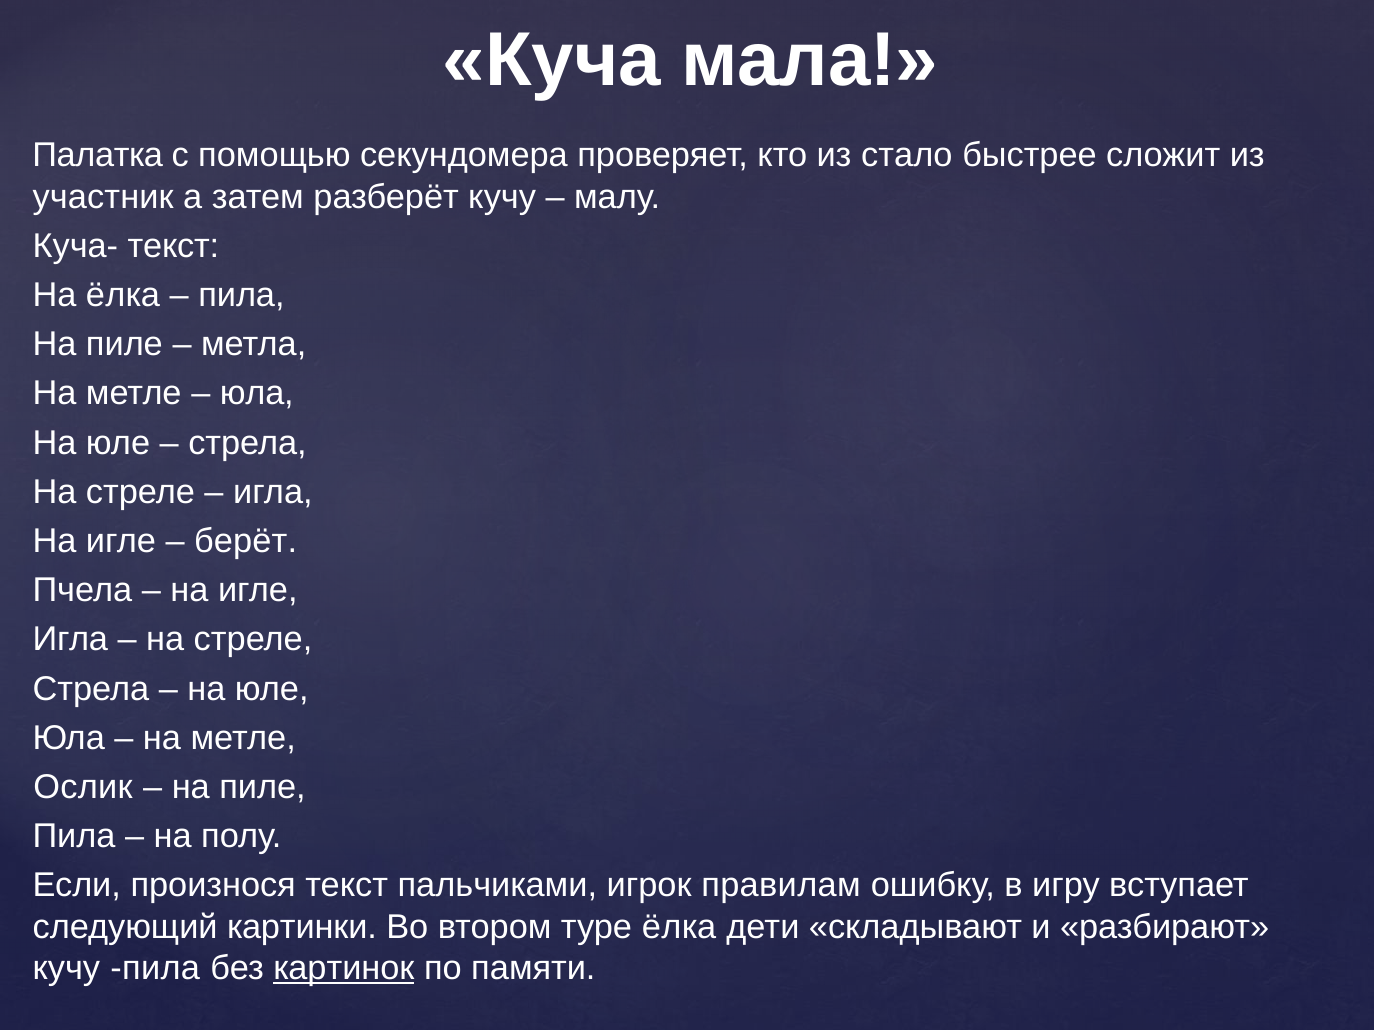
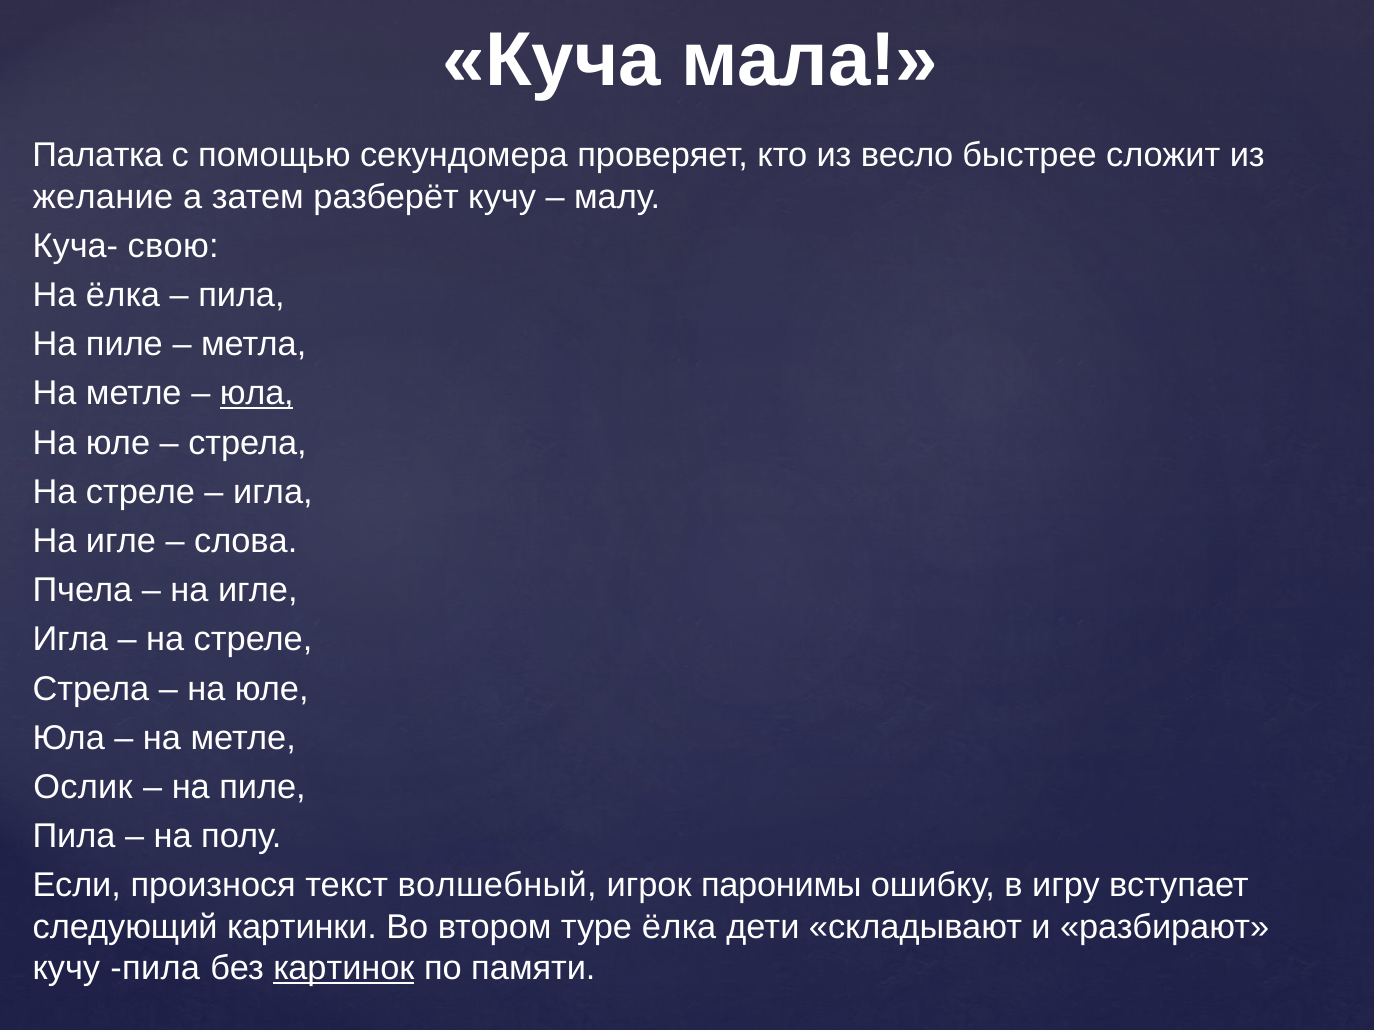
стало: стало -> весло (907, 156)
участник: участник -> желание (103, 197)
Куча- текст: текст -> свою (173, 246)
юла underline: none -> present (257, 394)
берёт: берёт -> слова (246, 541)
пальчиками: пальчиками -> волшебный (497, 886)
правилам: правилам -> паронимы (781, 886)
